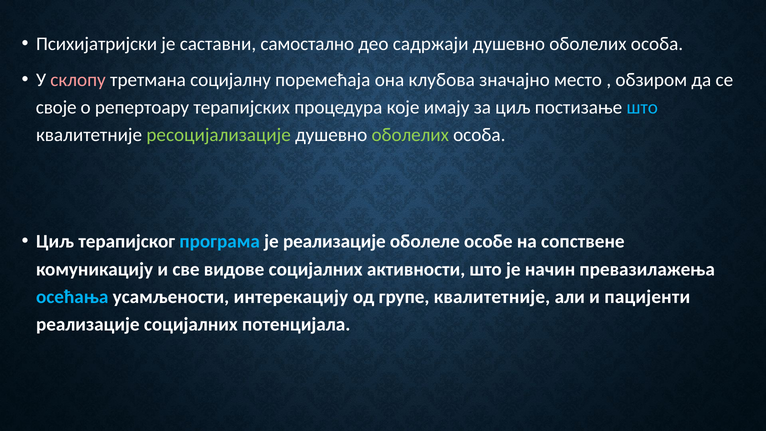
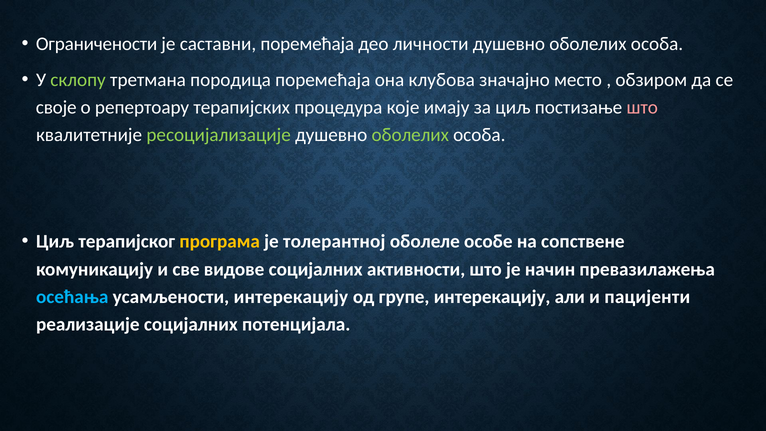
Психијатријски: Психијатријски -> Ограничености (97, 44)
саставни самостално: самостално -> поремећаја (307, 44)
садржаји: садржаји -> личности (431, 44)
склопу colour: pink -> light green (78, 80)
социјалну: социјалну -> породица (231, 80)
што colour: light blue -> pink (642, 107)
програма colour: light blue -> yellow (220, 242)
је реализације: реализације -> толерантној (334, 242)
групе квалитетније: квалитетније -> интерекацију (492, 297)
